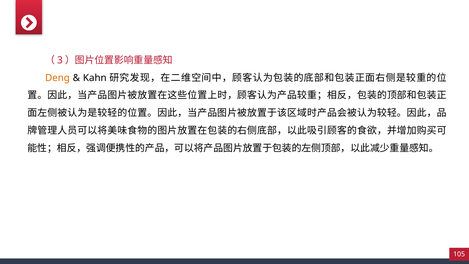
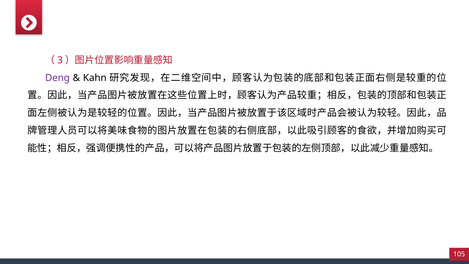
Deng colour: orange -> purple (57, 78)
